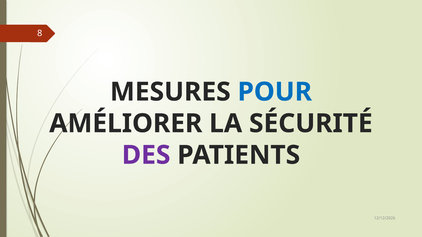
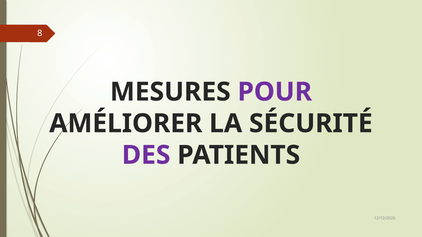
POUR colour: blue -> purple (275, 92)
